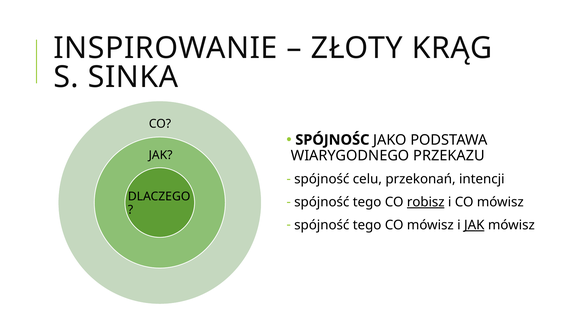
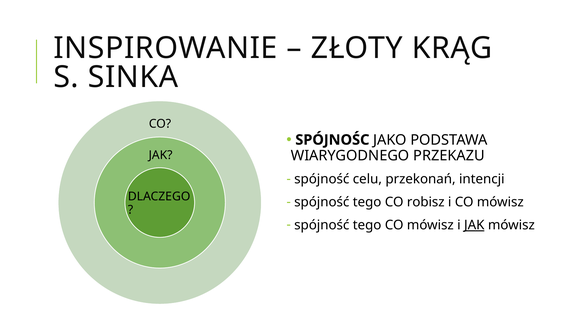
robisz underline: present -> none (426, 202)
